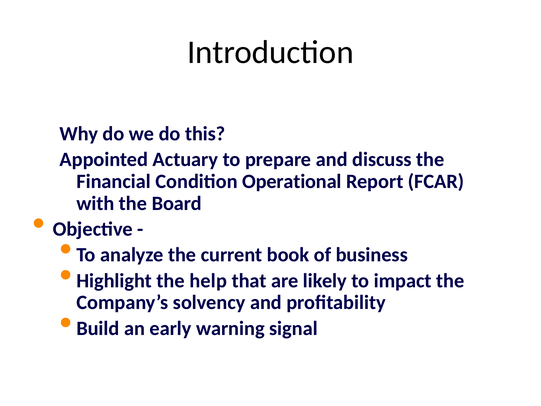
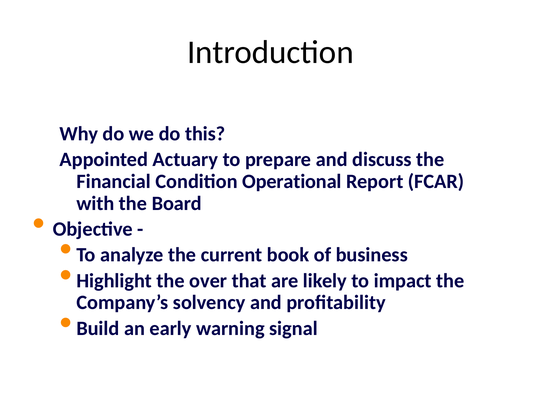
help: help -> over (208, 281)
